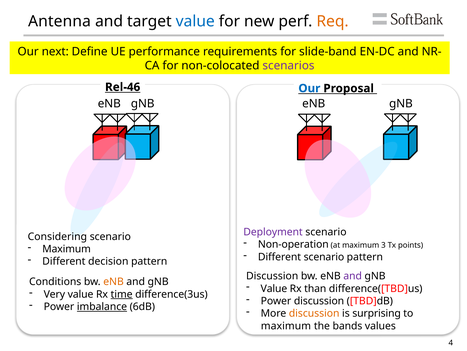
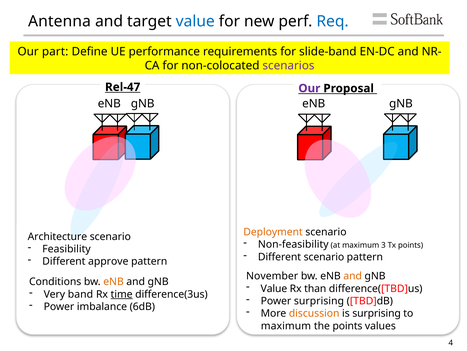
Req colour: orange -> blue (333, 21)
next: next -> part (55, 51)
Rel-46: Rel-46 -> Rel-47 (123, 87)
Our colour: blue -> purple (309, 88)
Deployment colour: purple -> orange (273, 232)
Considering: Considering -> Architecture (57, 236)
Non-operation: Non-operation -> Non-feasibility (293, 244)
Maximum: Maximum -> Feasibility (66, 249)
decision: decision -> approve (108, 261)
Discussion: Discussion -> November (272, 276)
and colour: purple -> orange (353, 276)
Very value: value -> band (80, 294)
Power discussion: discussion -> surprising (319, 300)
imbalance underline: present -> none (102, 306)
the bands: bands -> points (348, 325)
